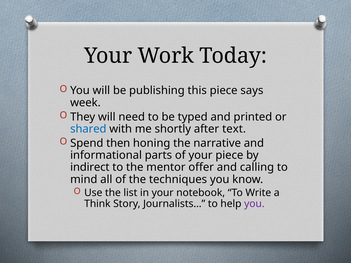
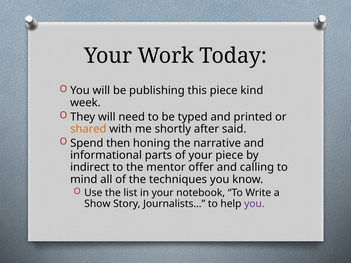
says: says -> kind (252, 91)
shared colour: blue -> orange (88, 129)
text: text -> said (234, 129)
Think: Think -> Show (97, 204)
